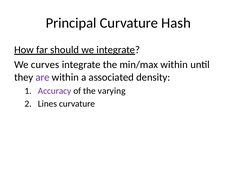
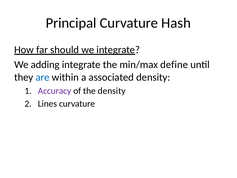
curves: curves -> adding (45, 64)
min/max within: within -> define (174, 64)
are colour: purple -> blue (43, 77)
the varying: varying -> density (112, 91)
